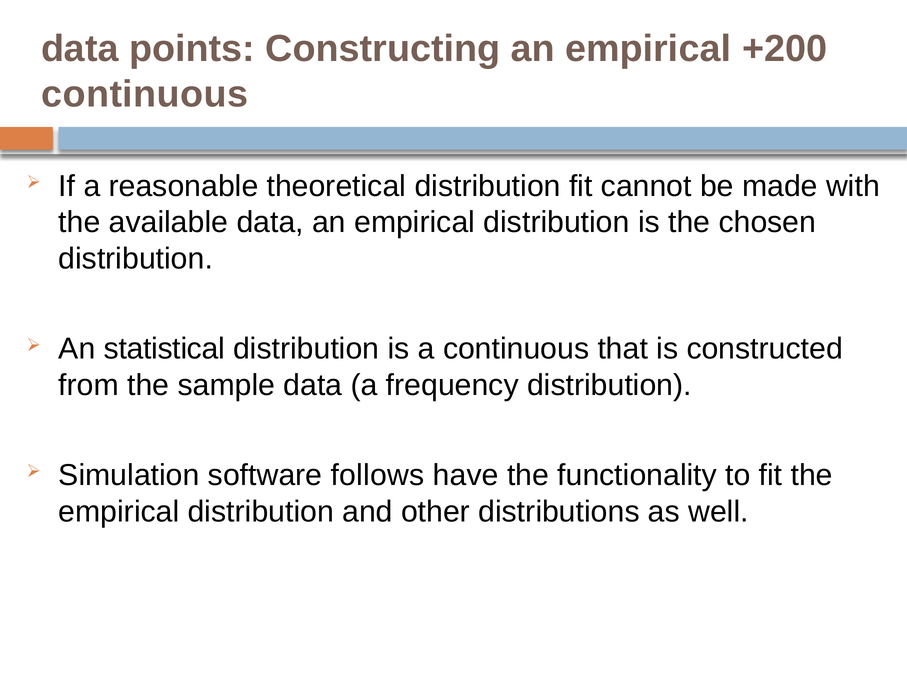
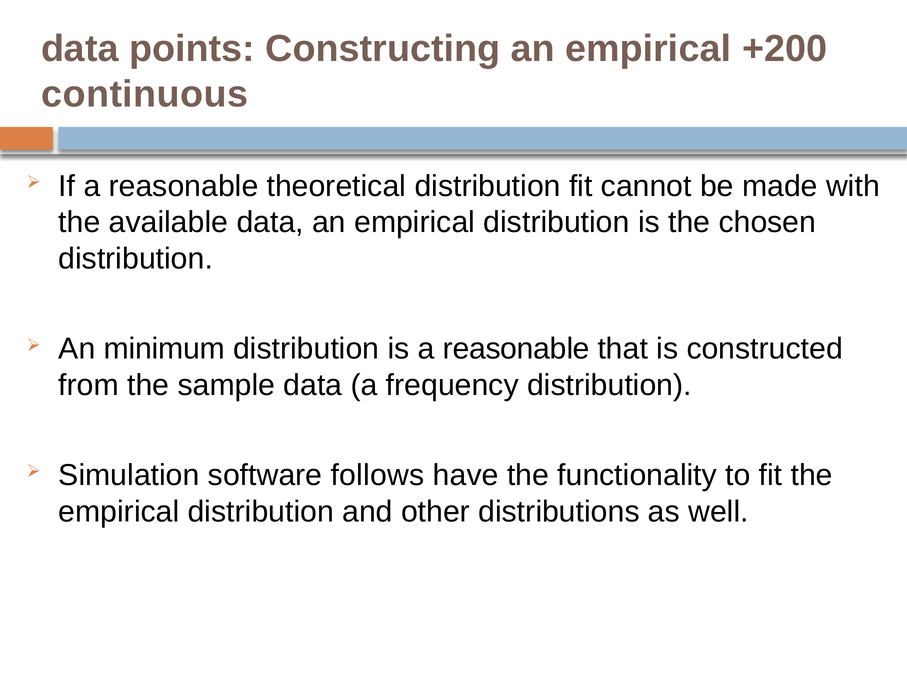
statistical: statistical -> minimum (164, 349)
is a continuous: continuous -> reasonable (516, 349)
